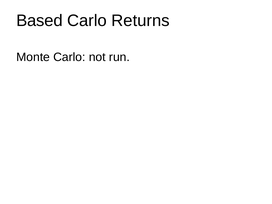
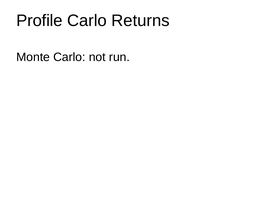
Based: Based -> Profile (39, 21)
